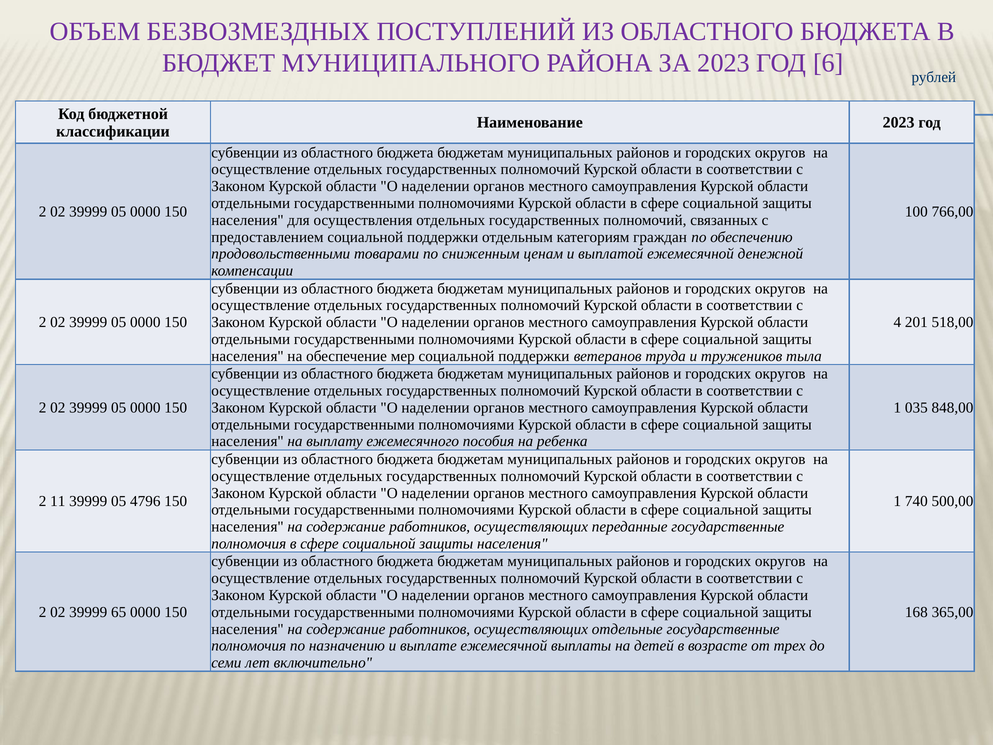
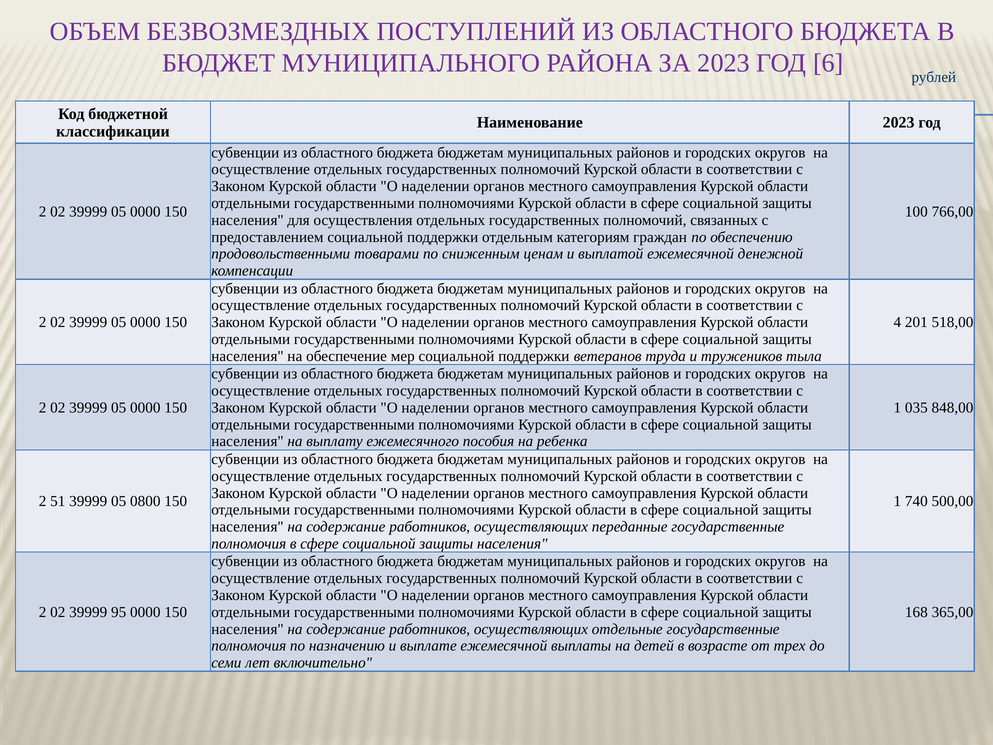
11: 11 -> 51 (58, 501)
4796: 4796 -> 0800 (145, 501)
65: 65 -> 95 (119, 612)
